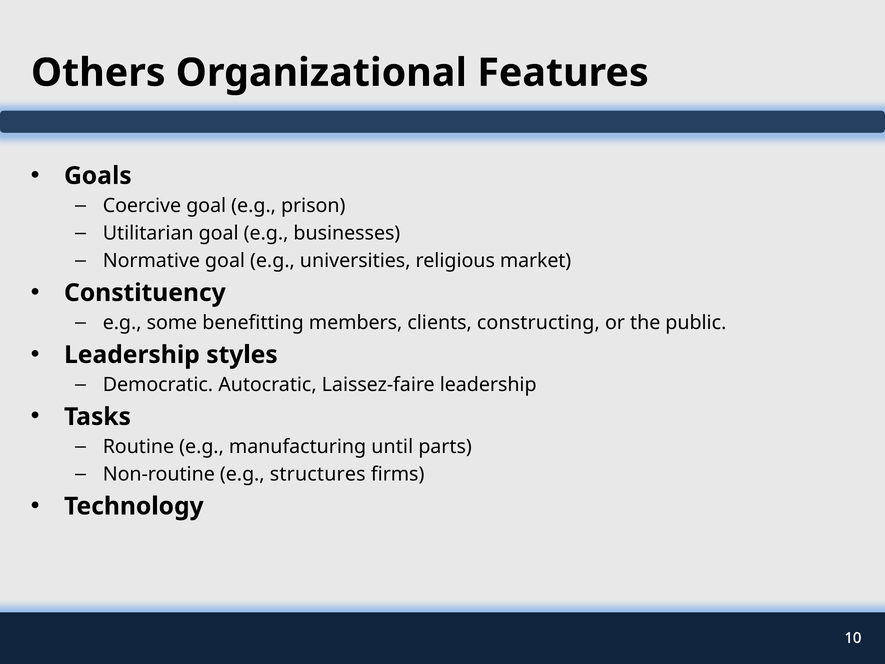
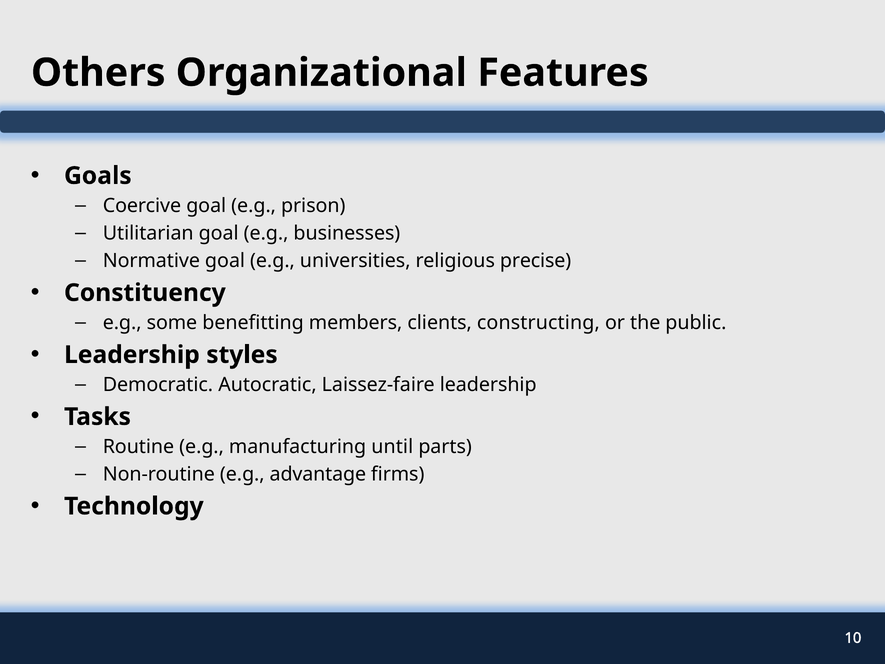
market: market -> precise (536, 261)
structures: structures -> advantage (318, 474)
